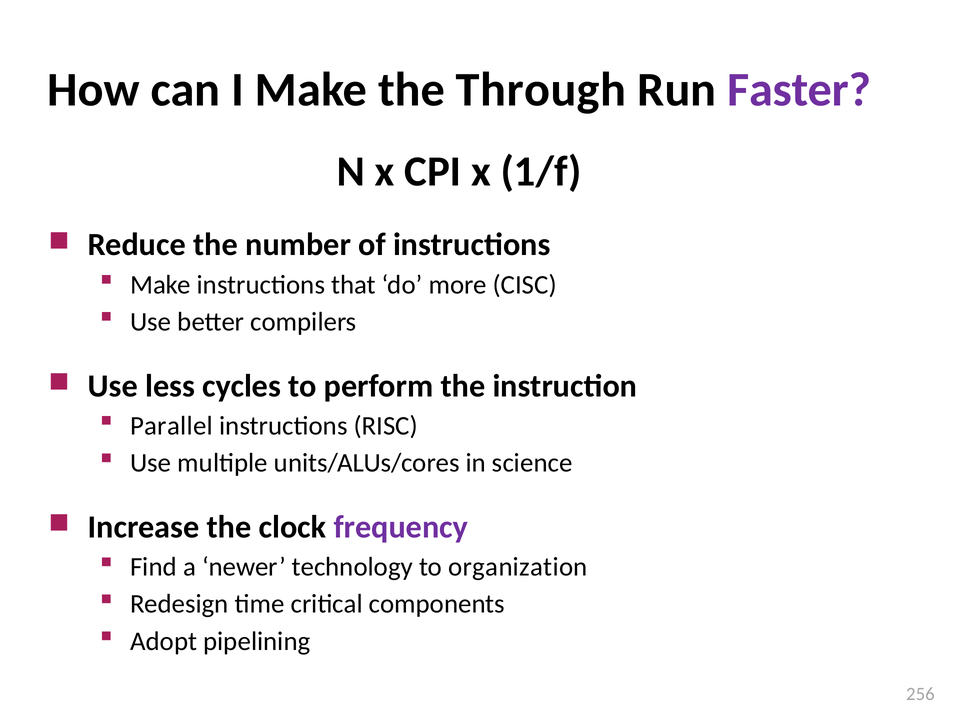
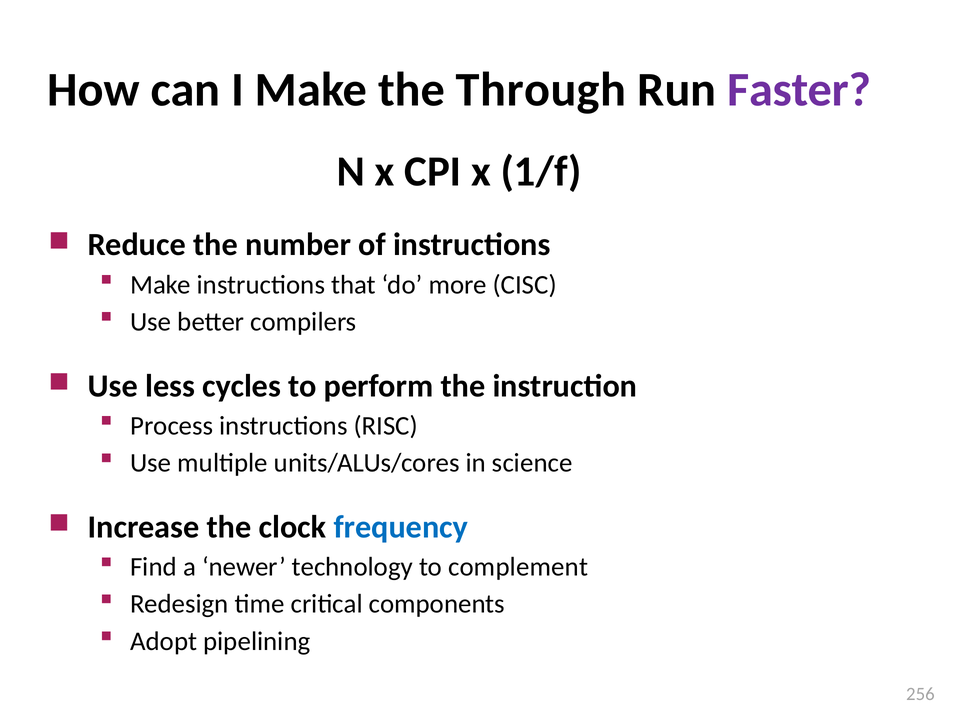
Parallel: Parallel -> Process (172, 426)
frequency colour: purple -> blue (401, 527)
organization: organization -> complement (518, 567)
